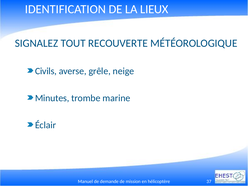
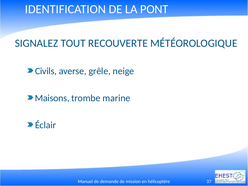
LIEUX: LIEUX -> PONT (154, 9)
Minutes: Minutes -> Maisons (52, 98)
